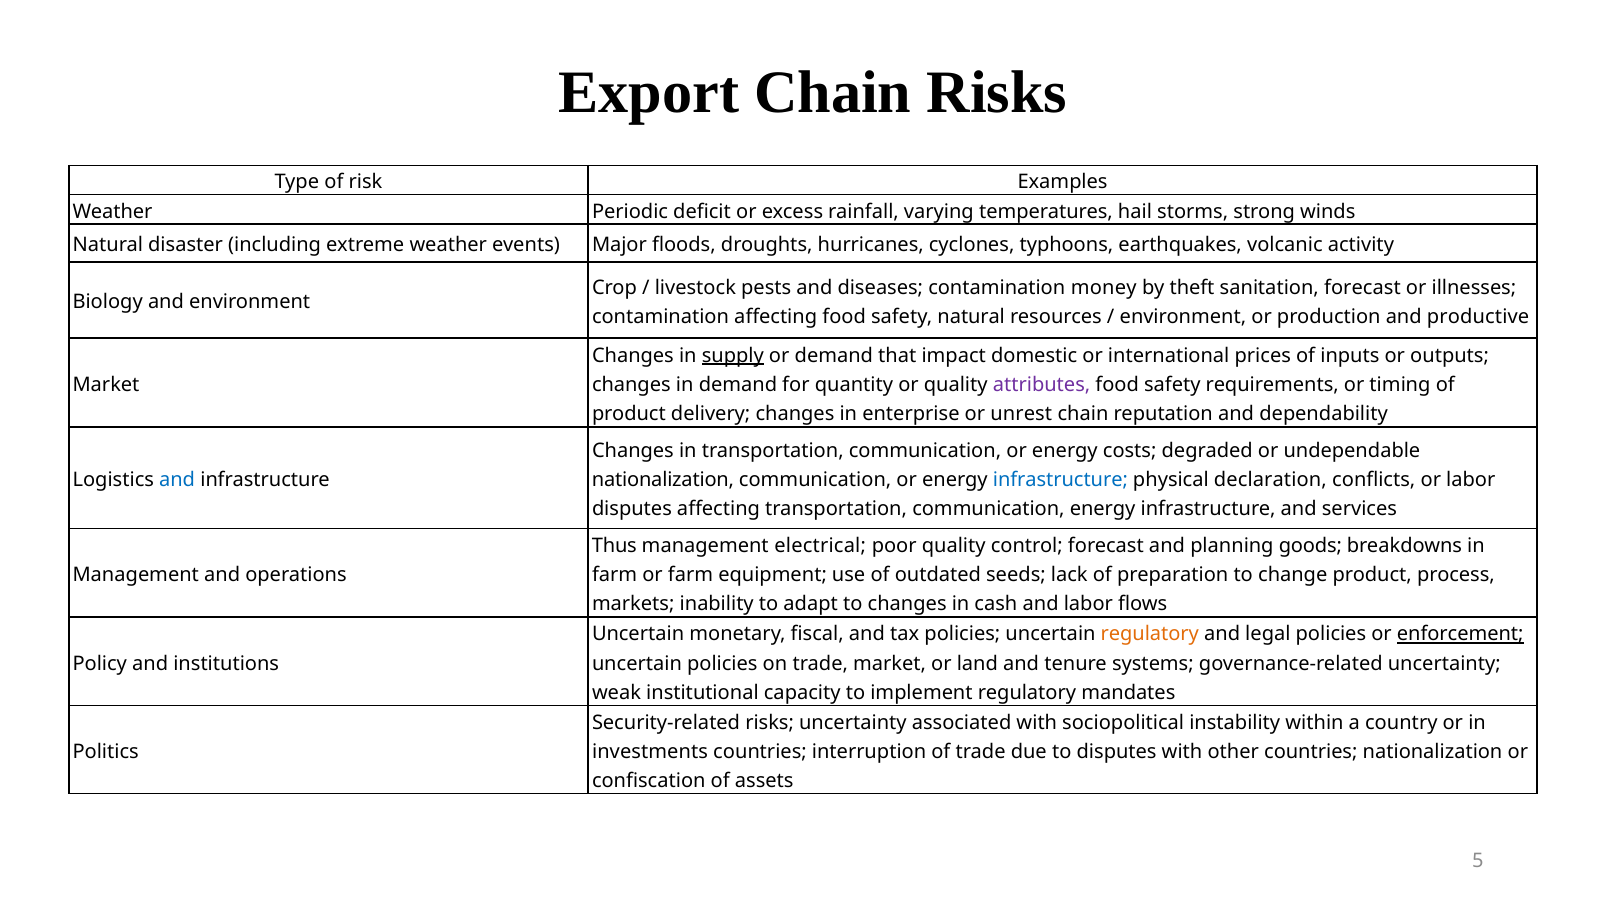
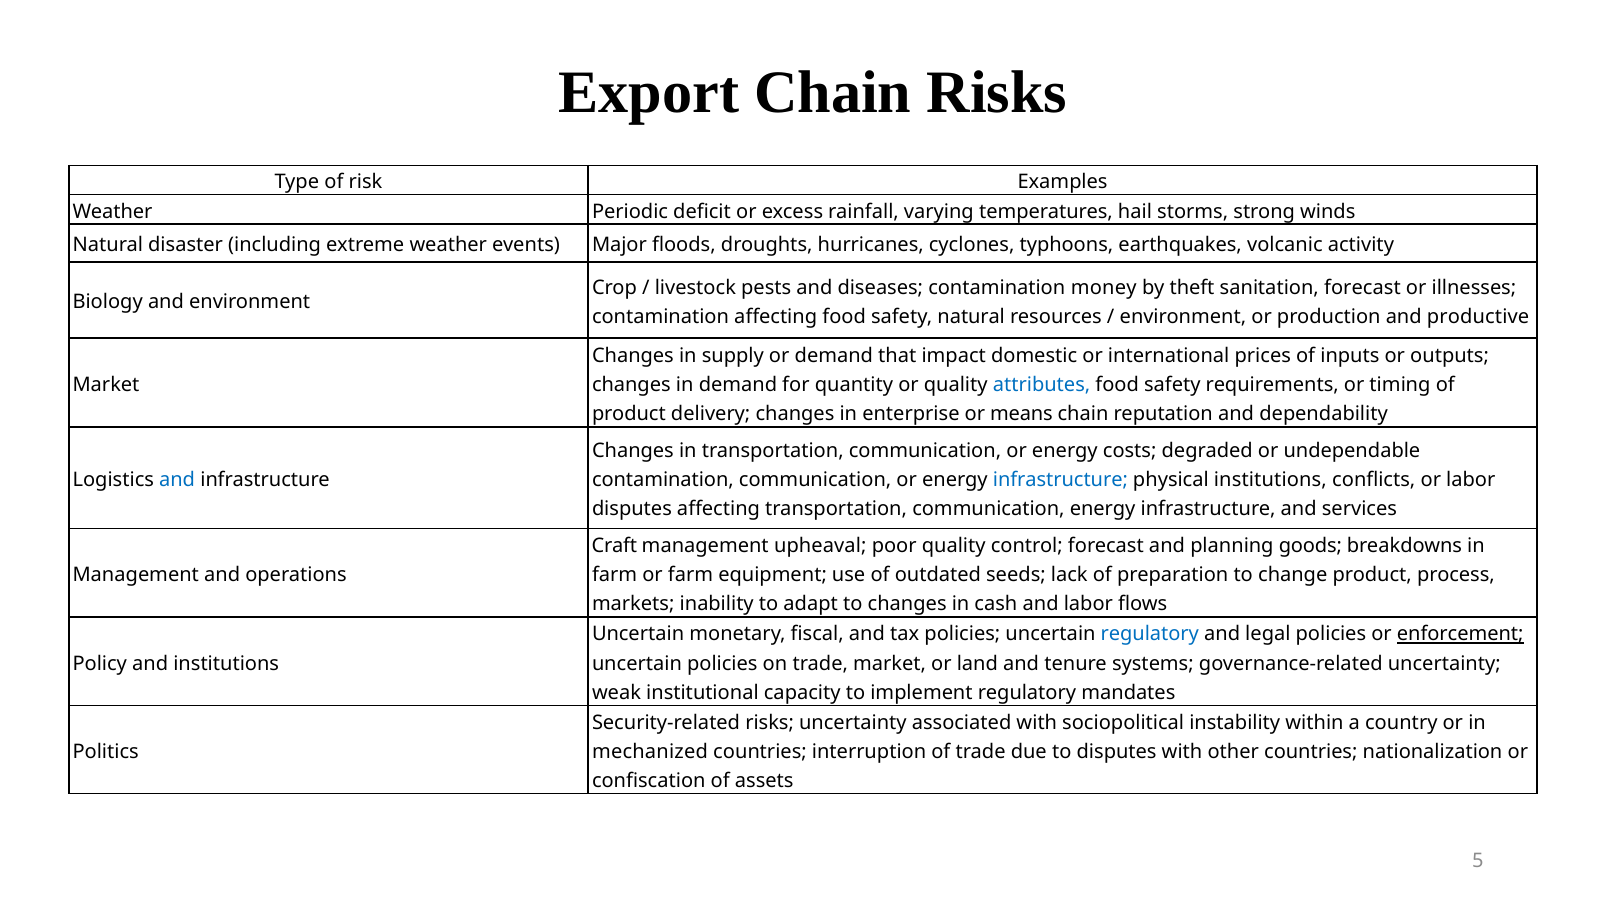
supply underline: present -> none (733, 356)
attributes colour: purple -> blue (1042, 385)
unrest: unrest -> means (1021, 414)
nationalization: nationalization -> contamination (663, 480)
physical declaration: declaration -> institutions (1270, 480)
Thus: Thus -> Craft (614, 546)
electrical: electrical -> upheaval (820, 546)
regulatory colour: orange -> blue (1150, 635)
investments: investments -> mechanized (650, 752)
